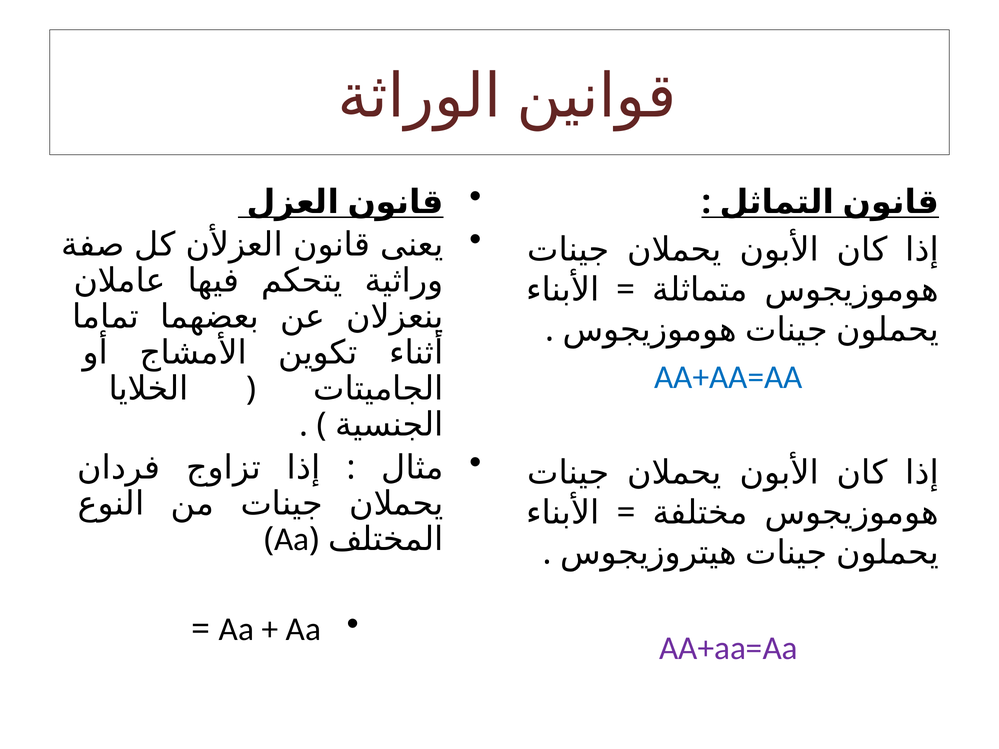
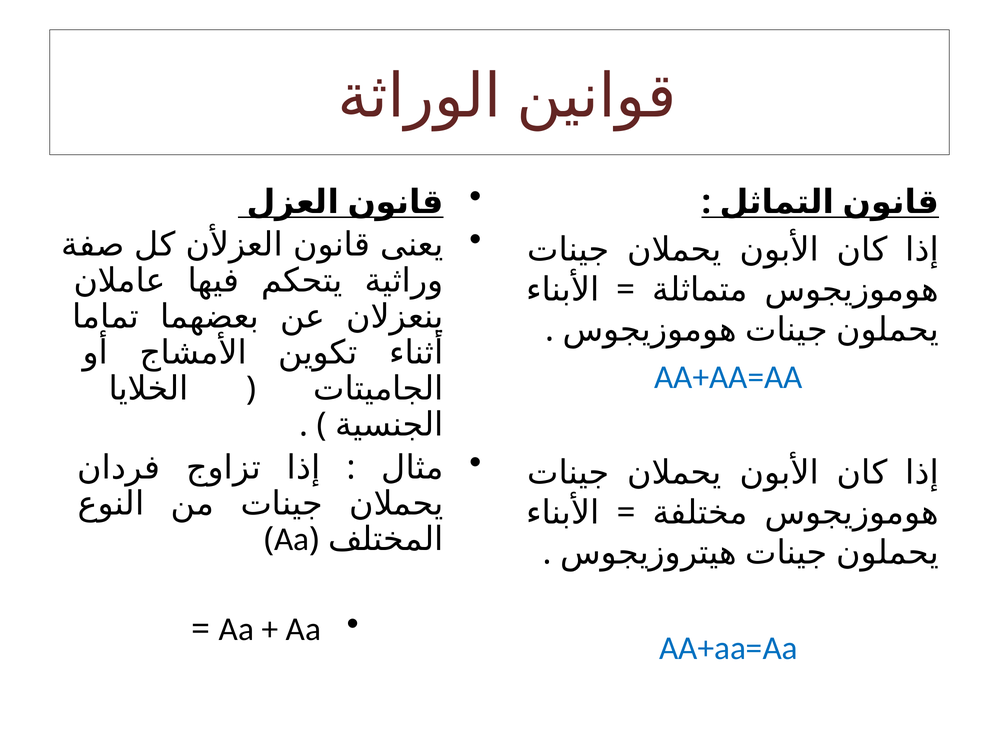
AA+aa=Aa colour: purple -> blue (728, 648)
